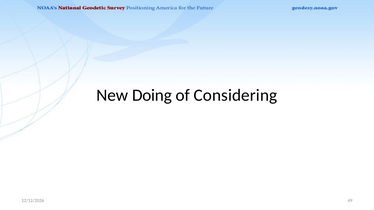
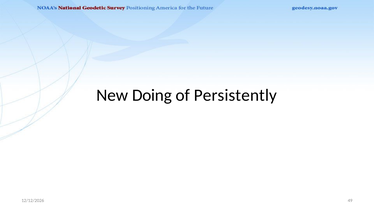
Considering: Considering -> Persistently (235, 95)
